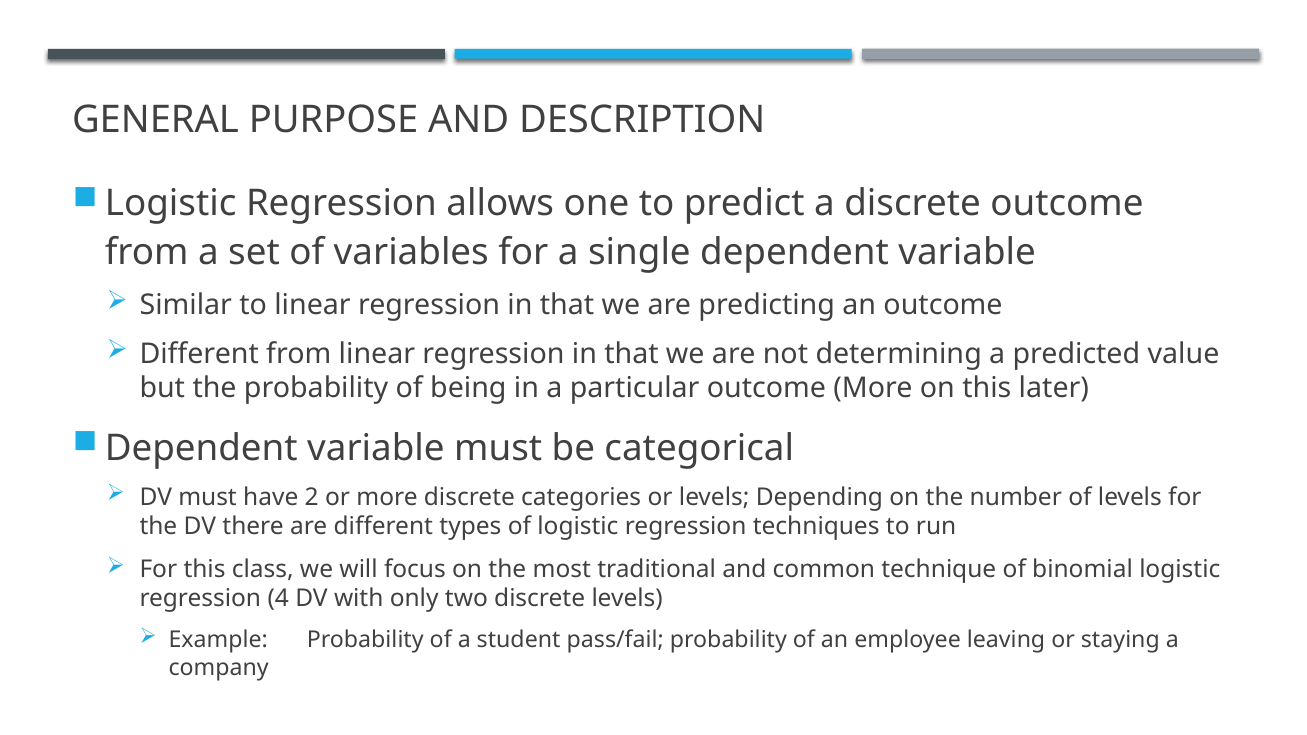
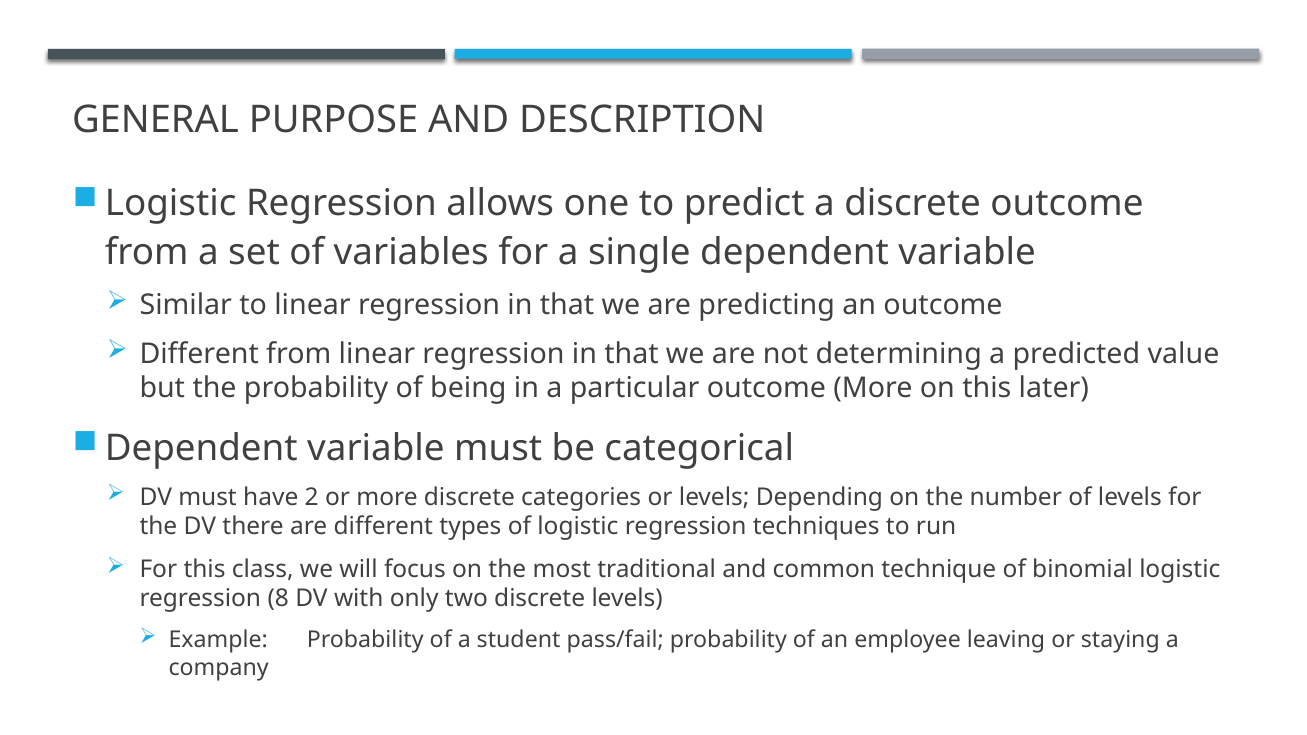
4: 4 -> 8 (278, 599)
